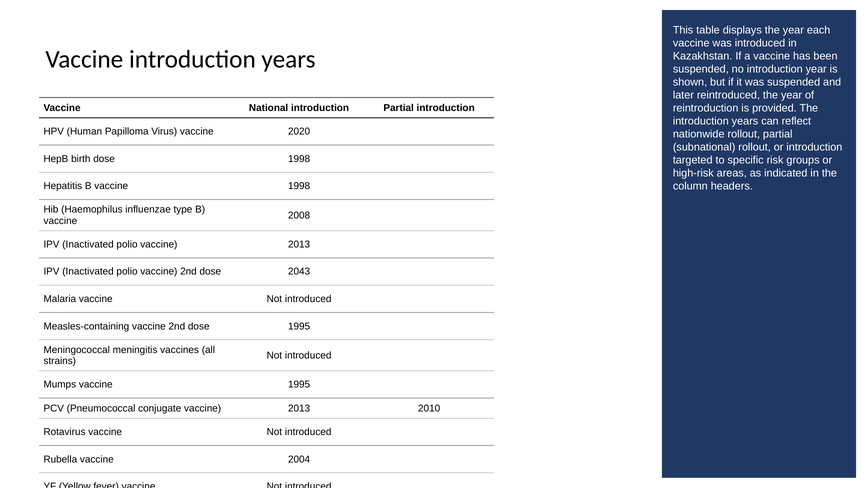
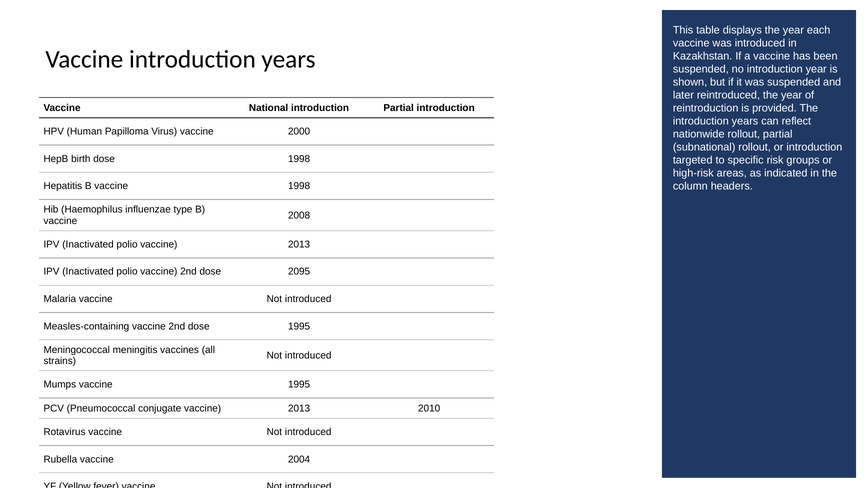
2020: 2020 -> 2000 (299, 131)
2043: 2043 -> 2095 (299, 272)
